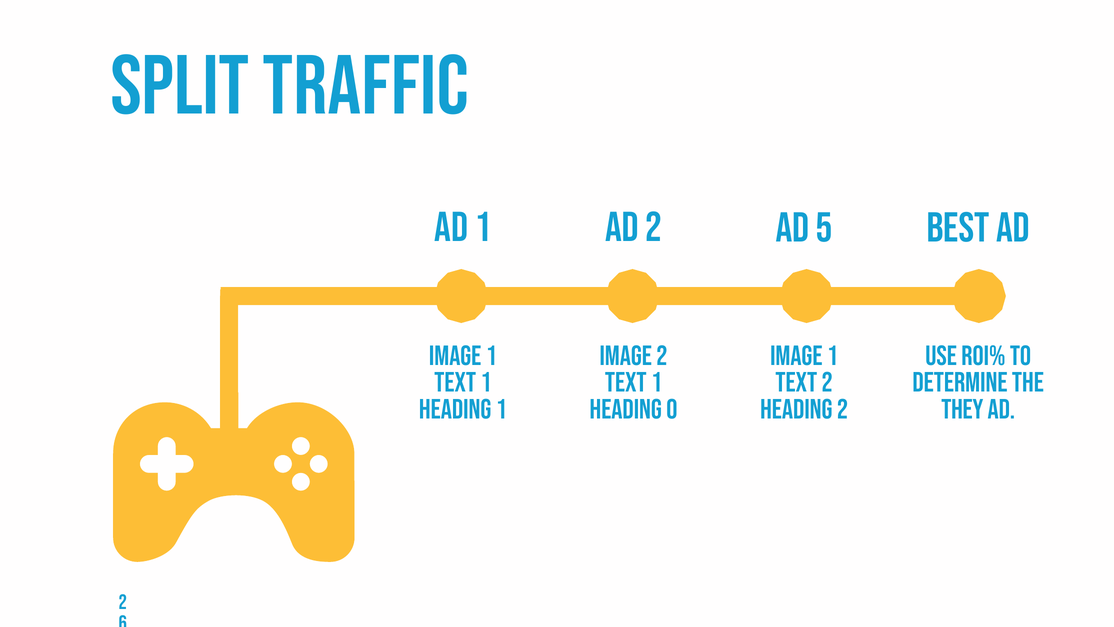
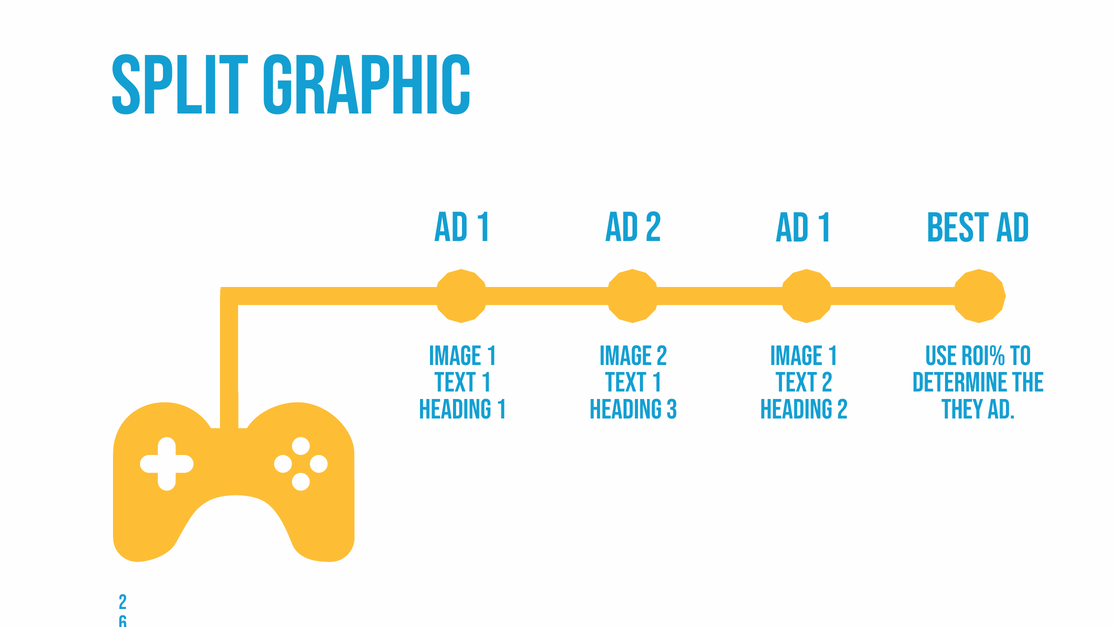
traffic: traffic -> graphic (367, 86)
5: 5 -> 1 (824, 228)
0: 0 -> 3 (672, 409)
